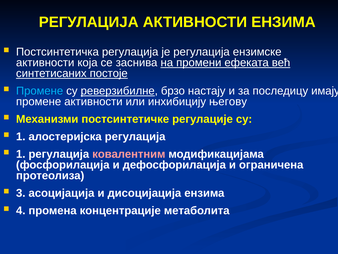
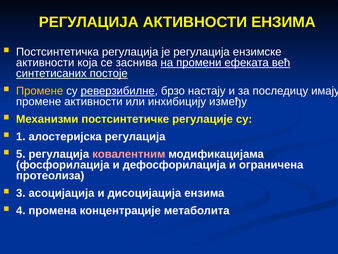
Промене colour: light blue -> yellow (40, 91)
његову: његову -> између (228, 102)
1: 1 -> 5 (21, 154)
